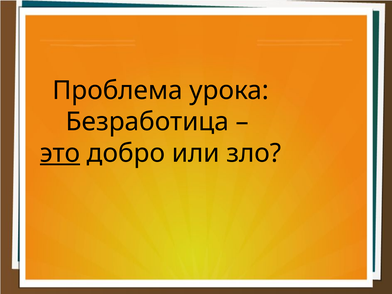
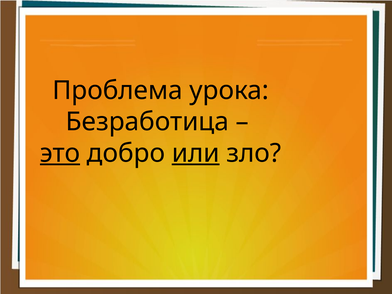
или underline: none -> present (196, 153)
